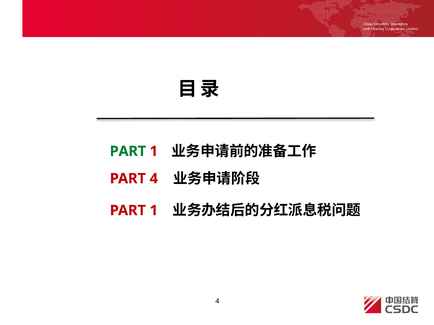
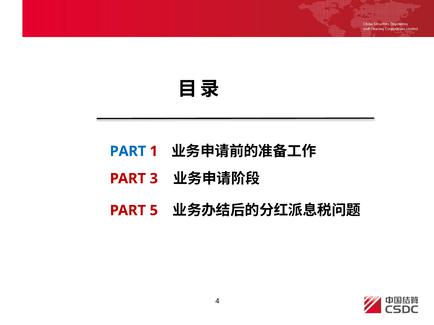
PART colour: green -> blue (128, 151)
PART 4: 4 -> 3 (154, 179)
1: 1 -> 5 (154, 211)
